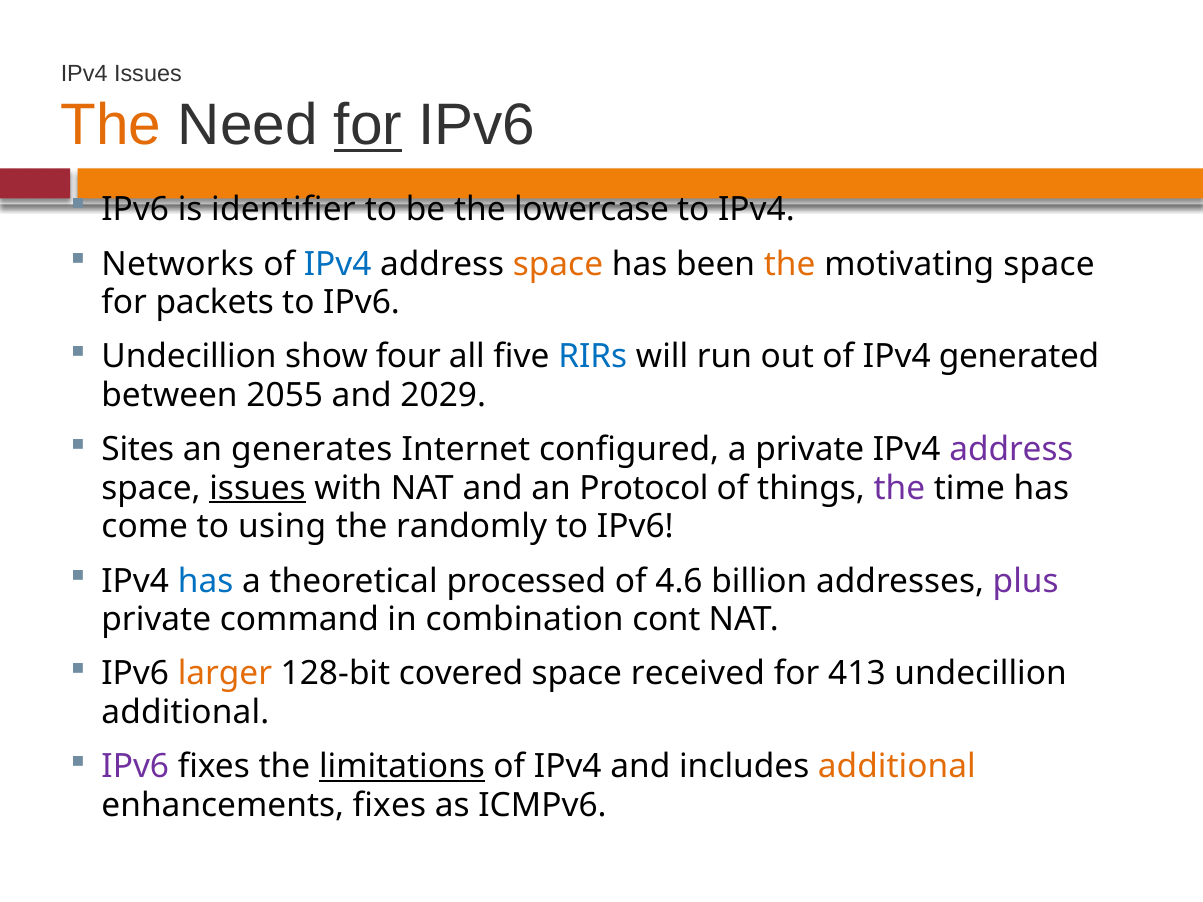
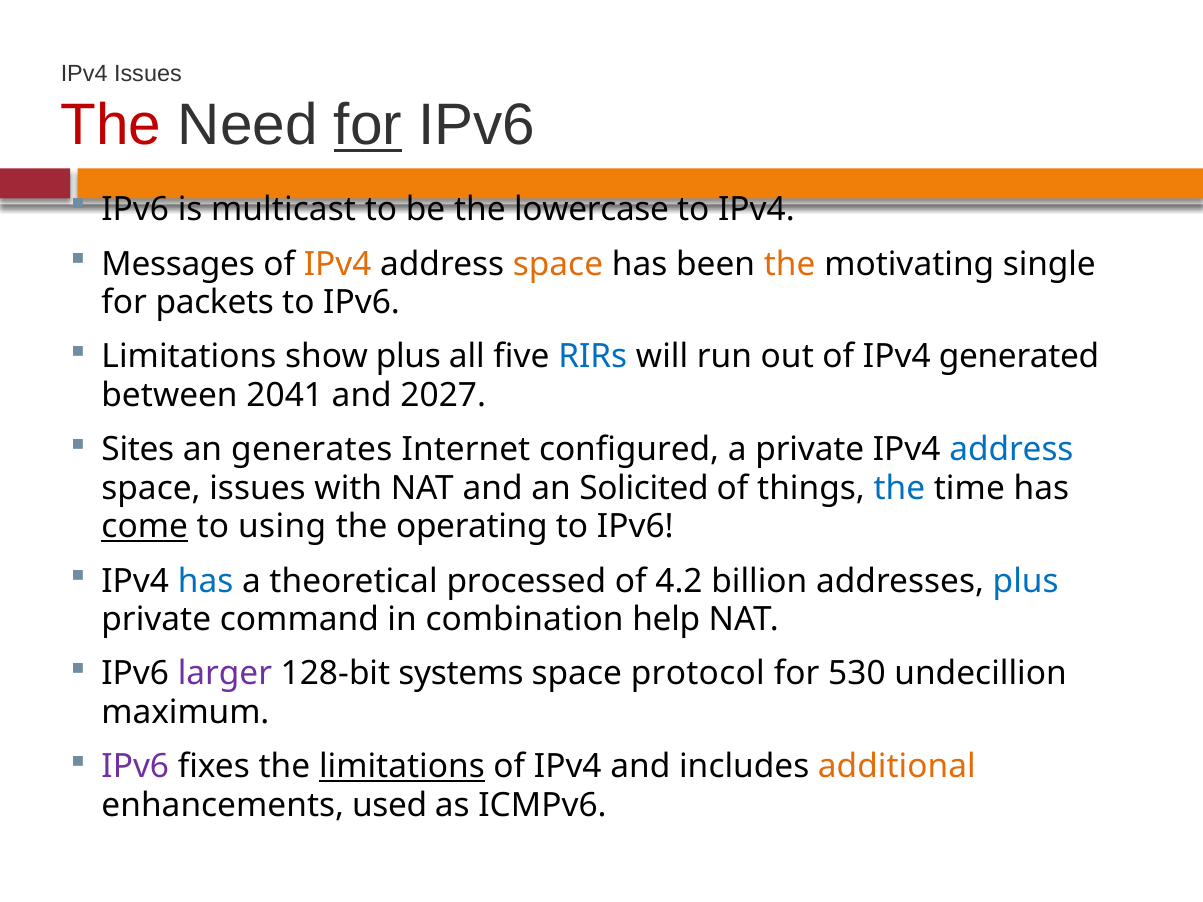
The colour: orange -> red (111, 125)
identifier: identifier -> multicast (284, 209)
Networks: Networks -> Messages (178, 264)
IPv4 colour: blue -> orange (338, 264)
motivating space: space -> single (1049, 264)
Undecillion: Undecillion -> Limitations (189, 357)
show four: four -> plus (408, 357)
2055: 2055 -> 2041 (285, 395)
2029: 2029 -> 2027 (443, 395)
address colour: purple -> blue (1011, 450)
issues underline: present -> none (258, 488)
Protocol: Protocol -> Solicited (644, 488)
the colour: purple -> blue (899, 488)
come underline: none -> present (145, 526)
randomly: randomly -> operating (472, 526)
4.6: 4.6 -> 4.2 (679, 581)
plus colour: purple -> blue (1026, 581)
cont: cont -> help (666, 619)
larger colour: orange -> purple (225, 674)
covered: covered -> systems (461, 674)
received: received -> protocol (698, 674)
413: 413 -> 530 (857, 674)
additional: additional -> maximum (185, 712)
enhancements fixes: fixes -> used (390, 805)
